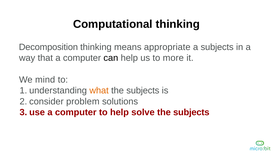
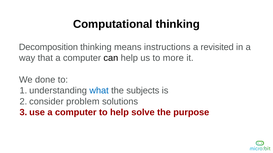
appropriate: appropriate -> instructions (167, 47)
a subjects: subjects -> revisited (217, 47)
mind: mind -> done (45, 80)
what colour: orange -> blue (99, 91)
solve the subjects: subjects -> purpose (191, 113)
